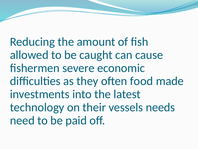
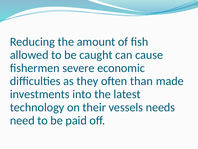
food: food -> than (141, 81)
